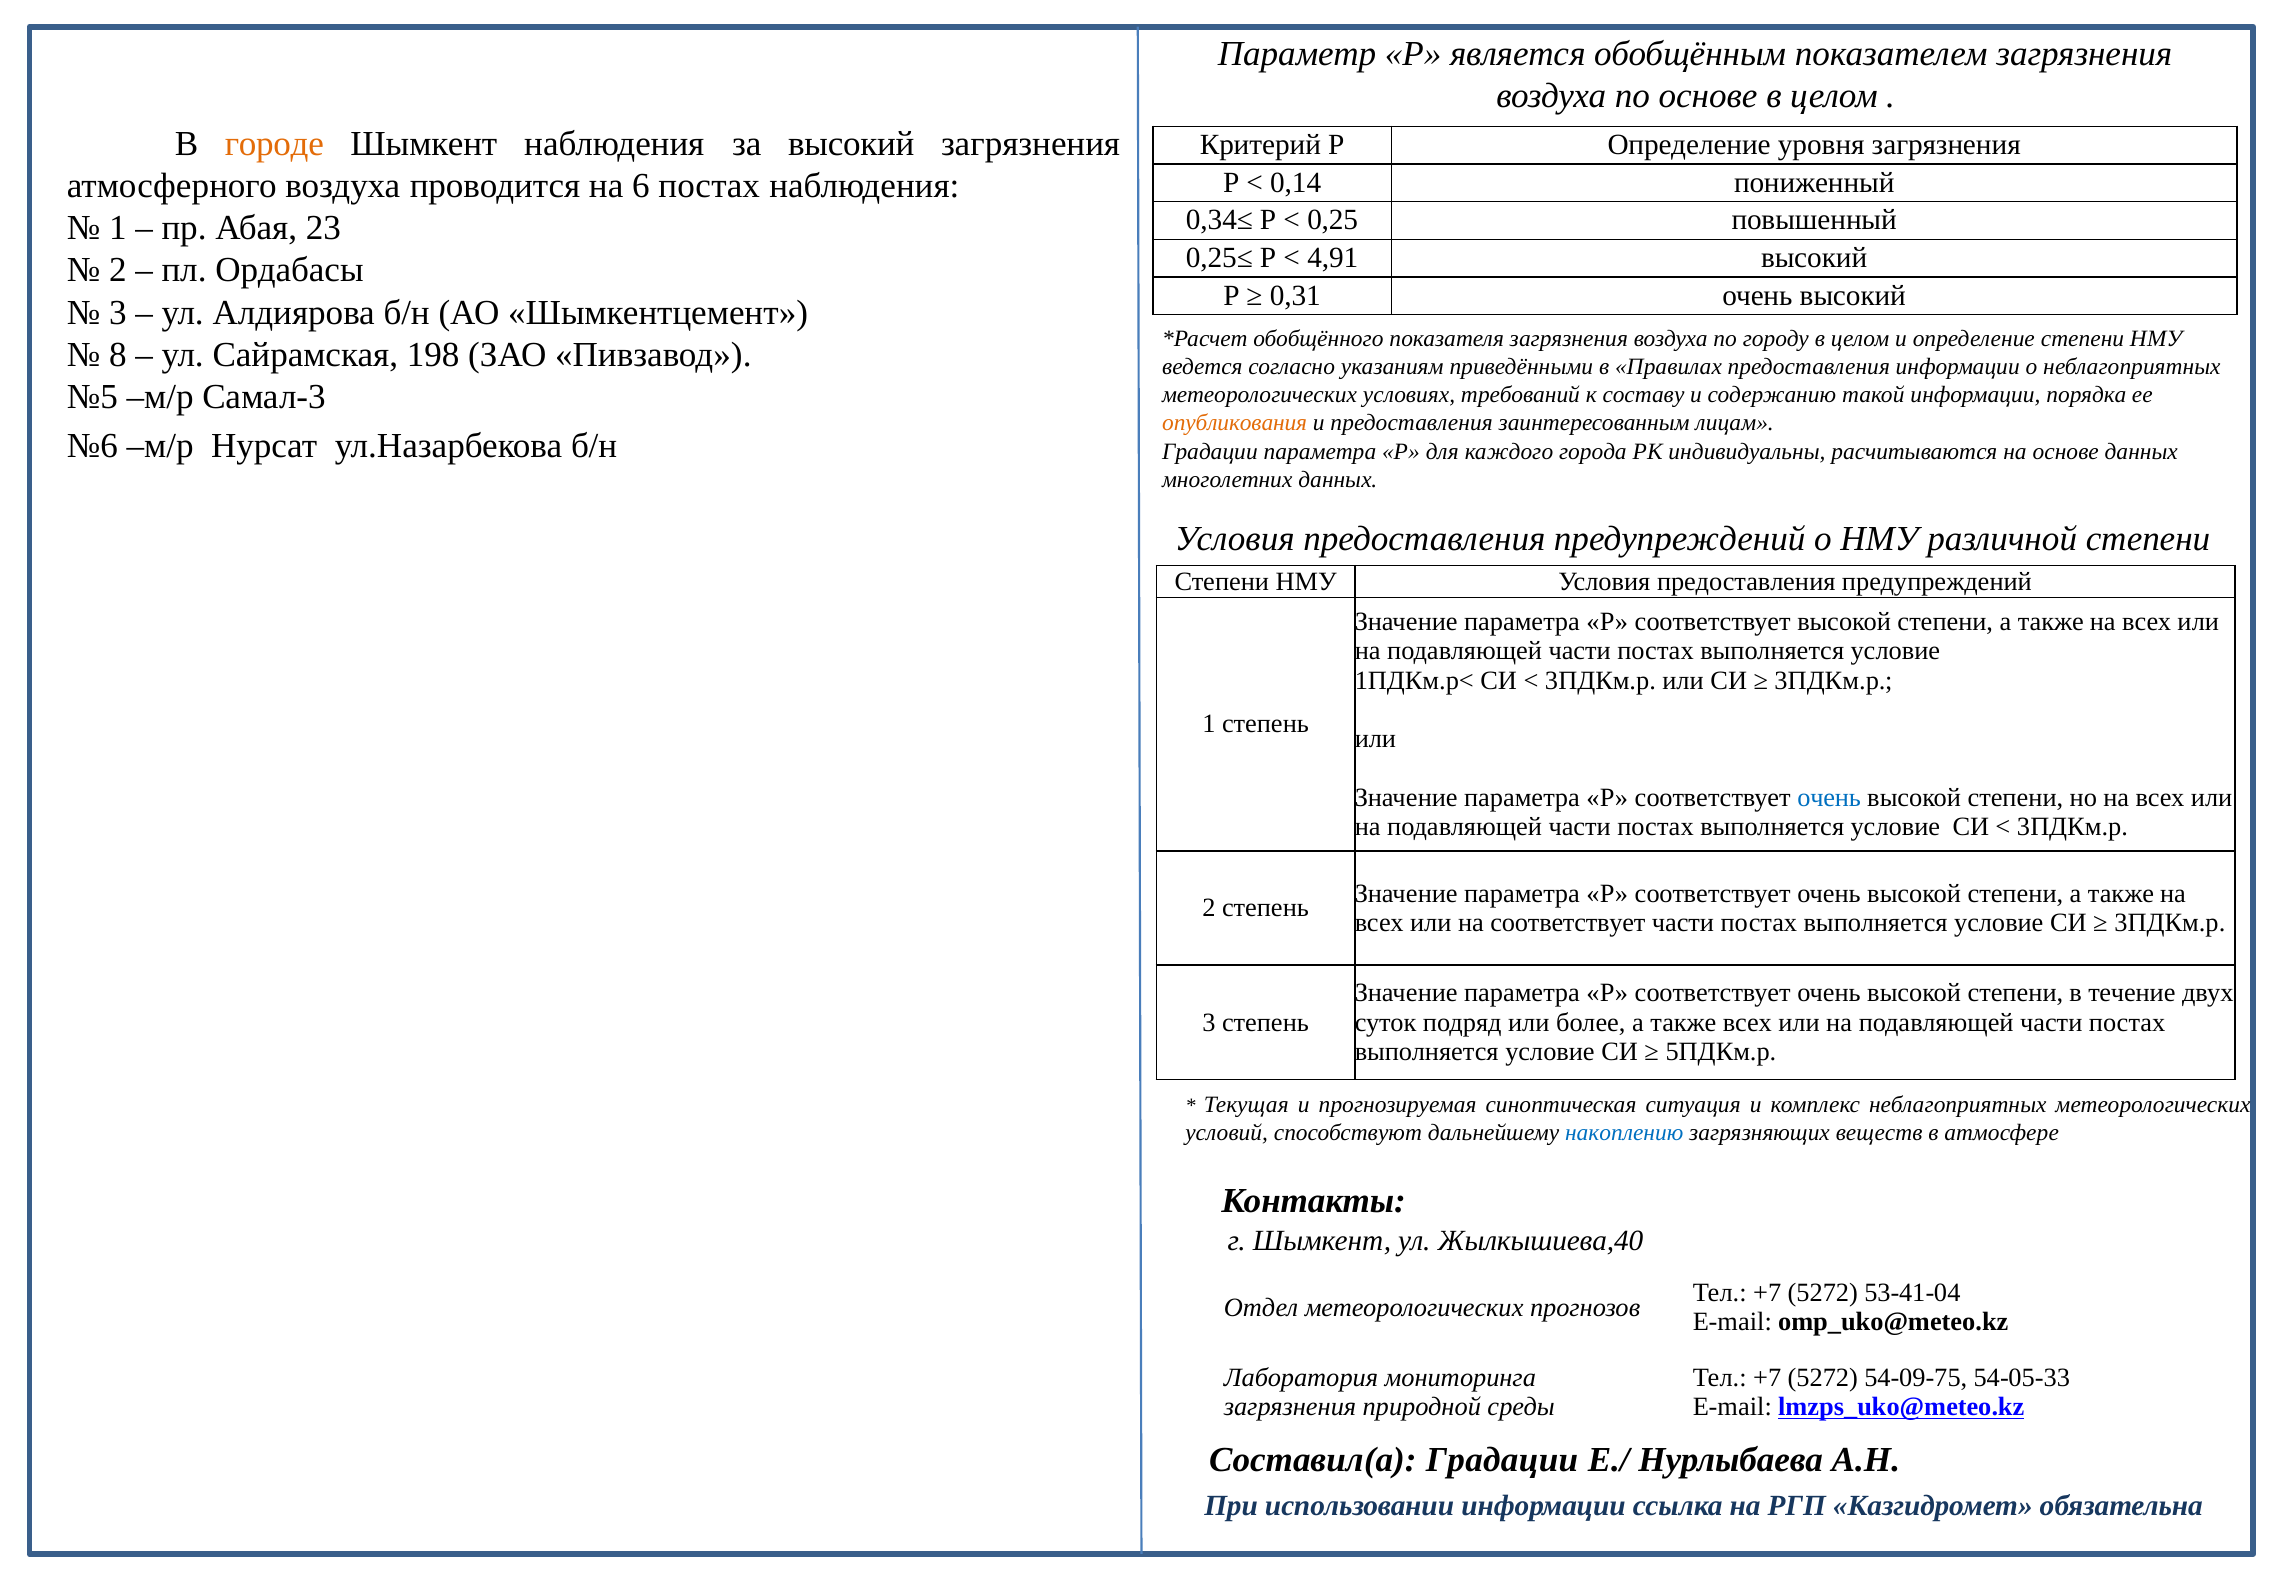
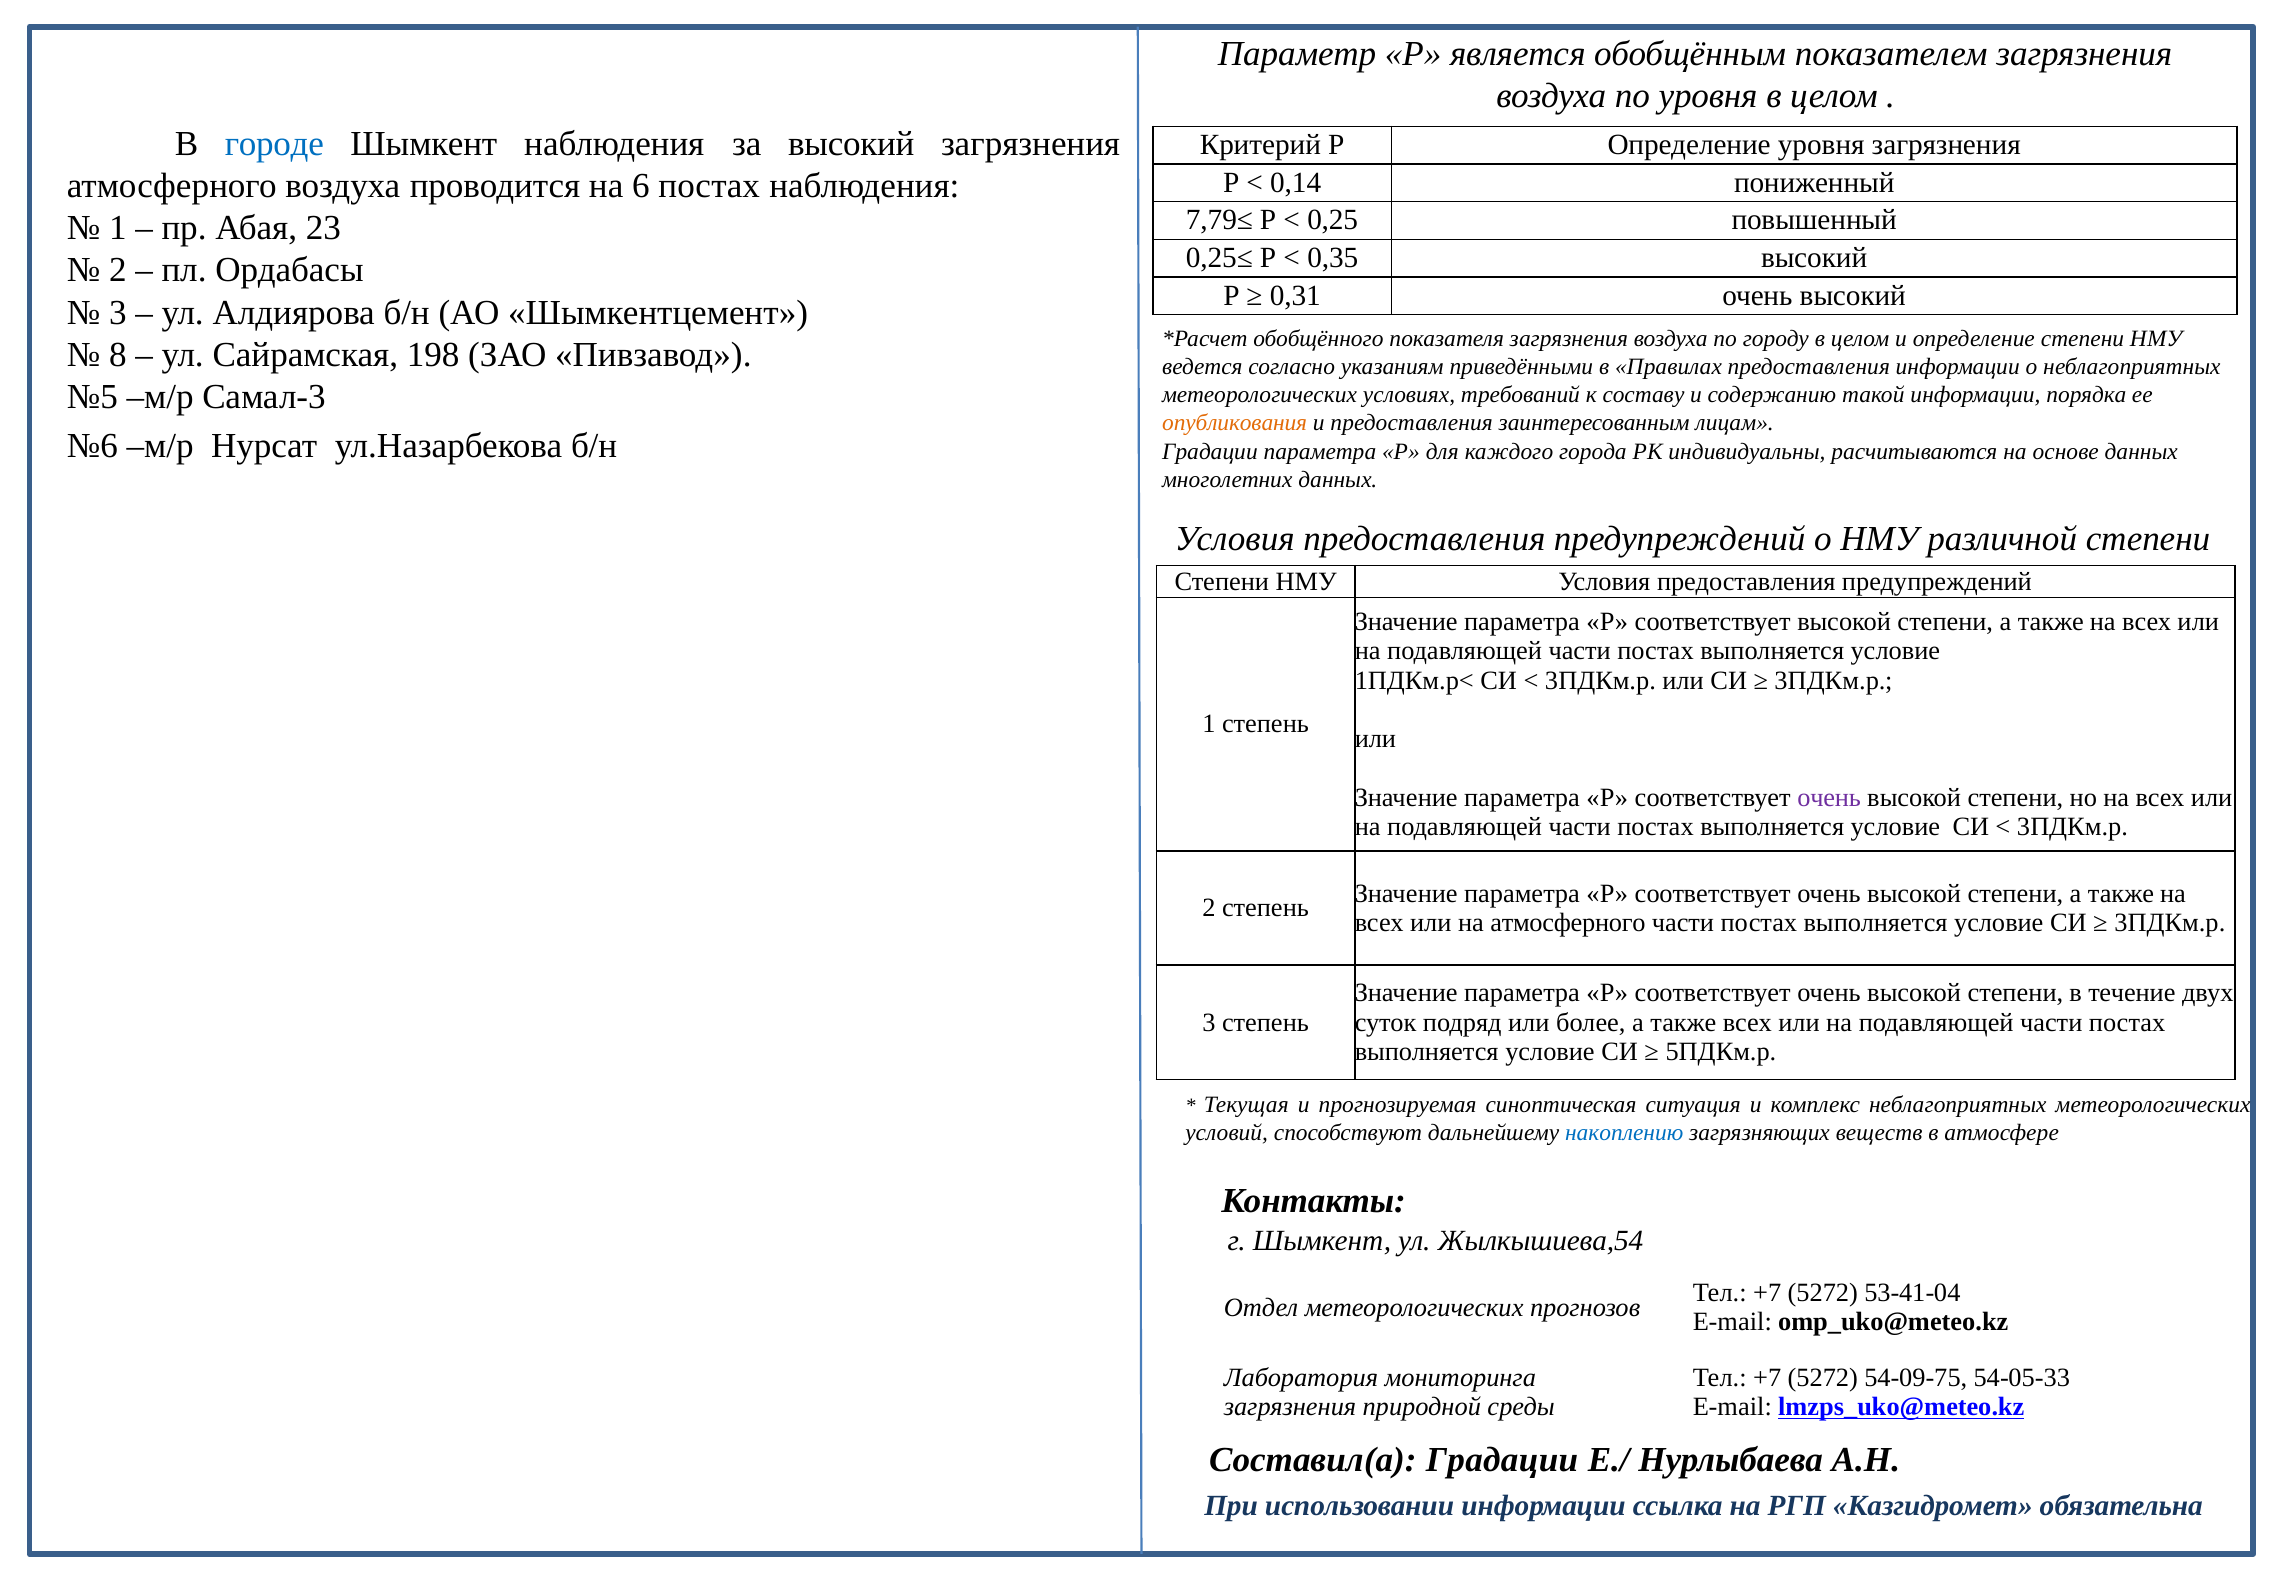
по основе: основе -> уровня (1708, 96)
городе colour: orange -> blue (274, 144)
0,34≤: 0,34≤ -> 7,79≤ (1219, 220)
4,91: 4,91 -> 0,35 (1333, 258)
очень colour: blue -> purple (1829, 797)
на соответствует: соответствует -> атмосферного (1568, 923)
Жылкышиева,40: Жылкышиева,40 -> Жылкышиева,54 (1541, 1241)
